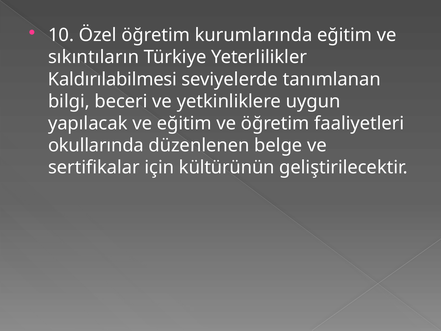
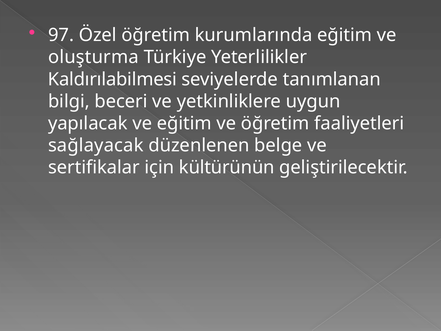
10: 10 -> 97 (61, 35)
sıkıntıların: sıkıntıların -> oluşturma (93, 57)
okullarında: okullarında -> sağlayacak (96, 145)
